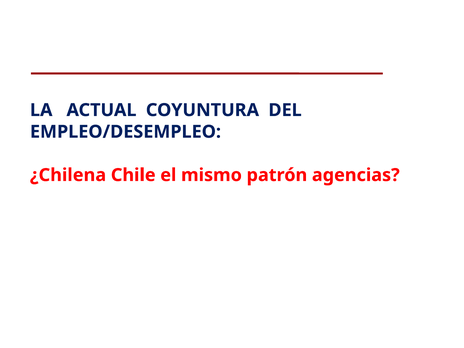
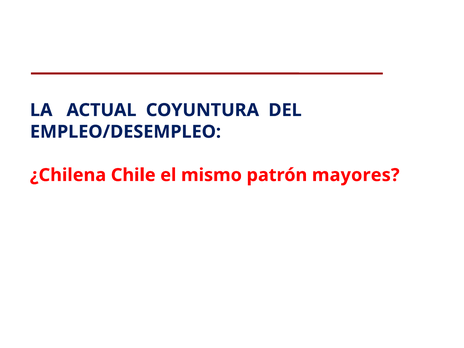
agencias: agencias -> mayores (356, 175)
